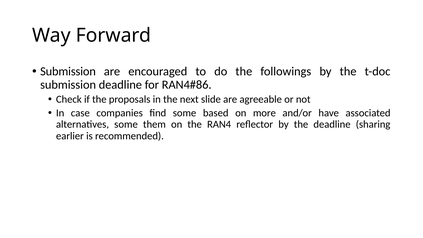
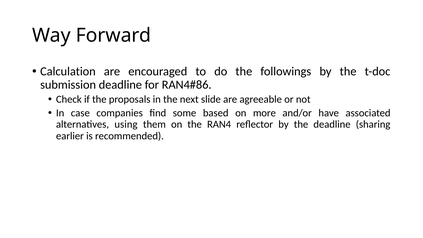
Submission: Submission -> Calculation (68, 71)
alternatives some: some -> using (126, 124)
